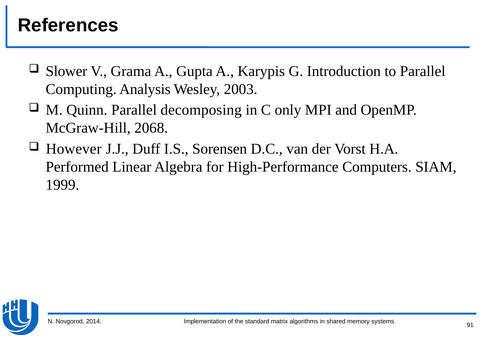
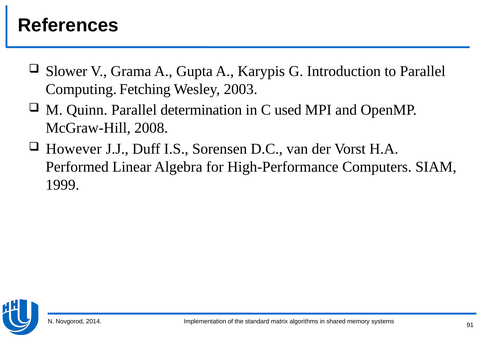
Analysis: Analysis -> Fetching (145, 89)
decomposing: decomposing -> determination (201, 110)
only: only -> used (288, 110)
2068: 2068 -> 2008 (151, 128)
